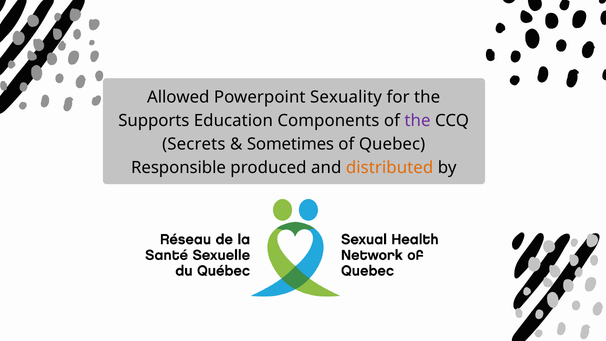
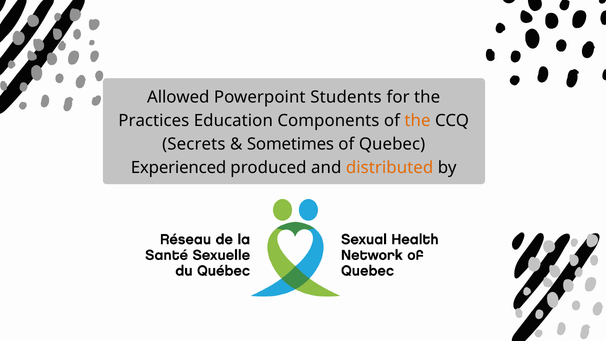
Sexuality: Sexuality -> Students (346, 97)
Supports: Supports -> Practices (154, 121)
the colour: purple -> orange (418, 121)
Responsible: Responsible -> Experienced (179, 168)
